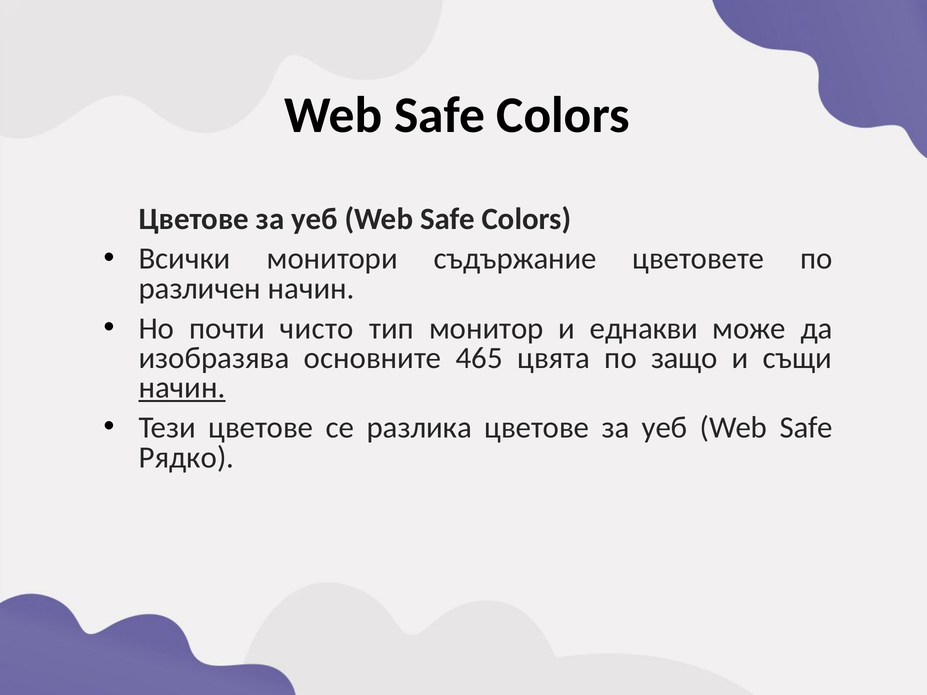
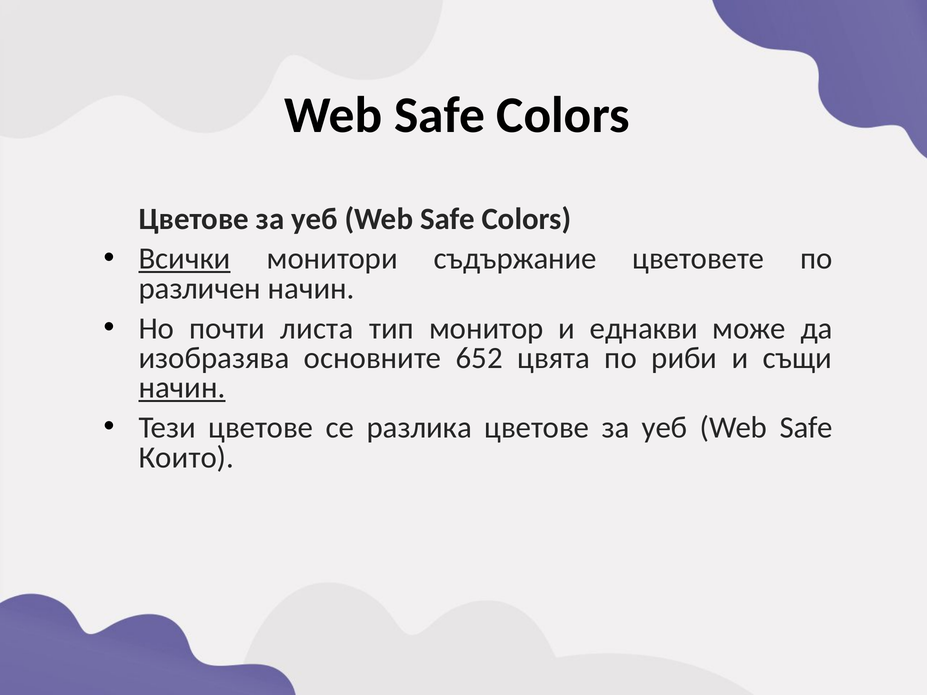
Всички underline: none -> present (185, 259)
чисто: чисто -> листа (317, 329)
465: 465 -> 652 (479, 358)
защо: защо -> риби (684, 358)
Рядко: Рядко -> Които (186, 457)
